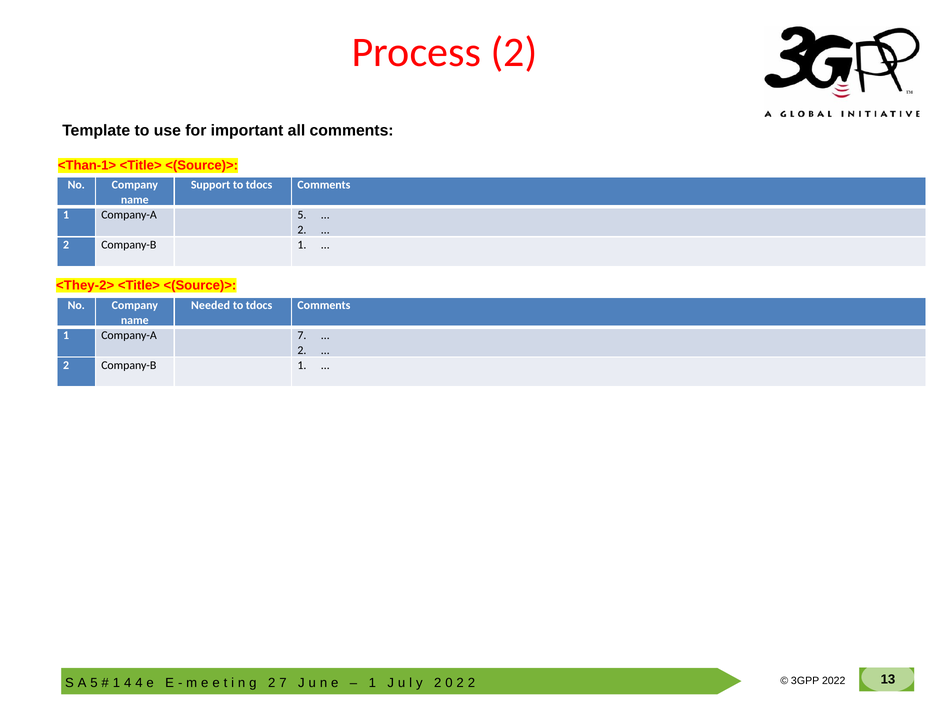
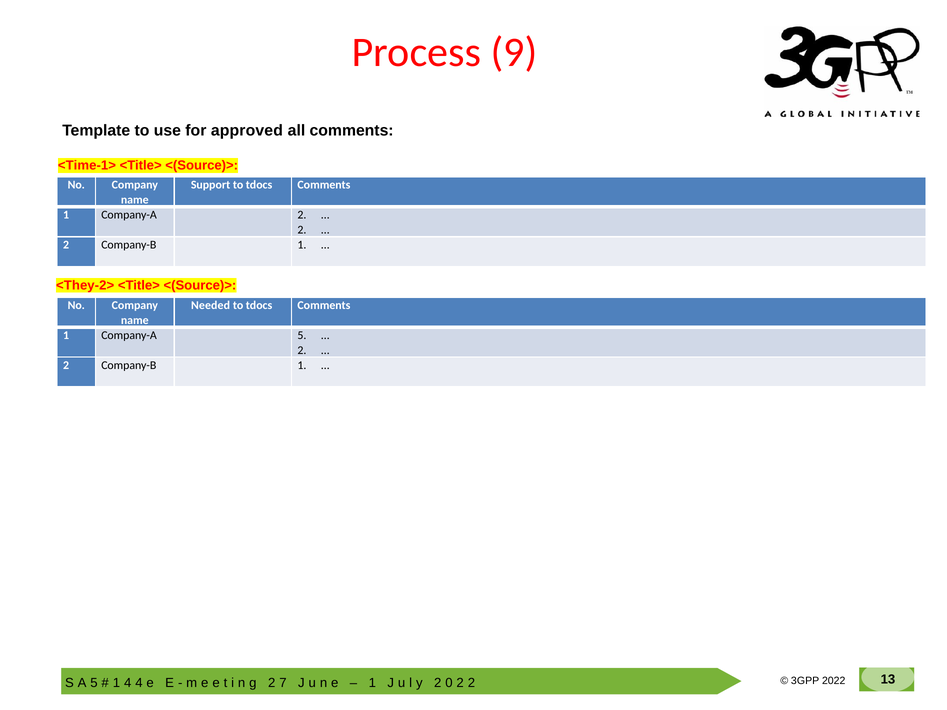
Process 2: 2 -> 9 (514, 52)
important: important -> approved (247, 131)
<Than-1>: <Than-1> -> <Time-1> (87, 166)
Company-A 5: 5 -> 2 (302, 215)
Company-A 7: 7 -> 5 (302, 335)
